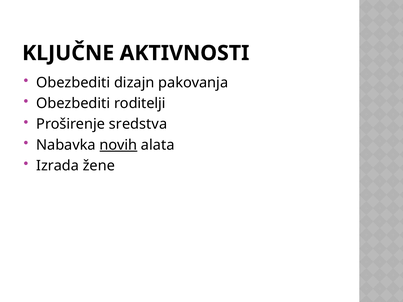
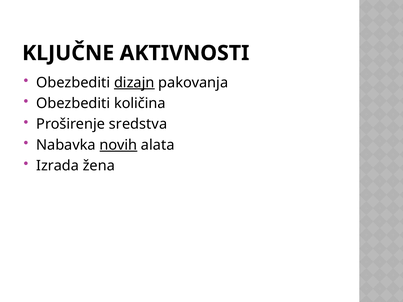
dizajn underline: none -> present (134, 83)
roditelji: roditelji -> količina (140, 103)
žene: žene -> žena (99, 166)
